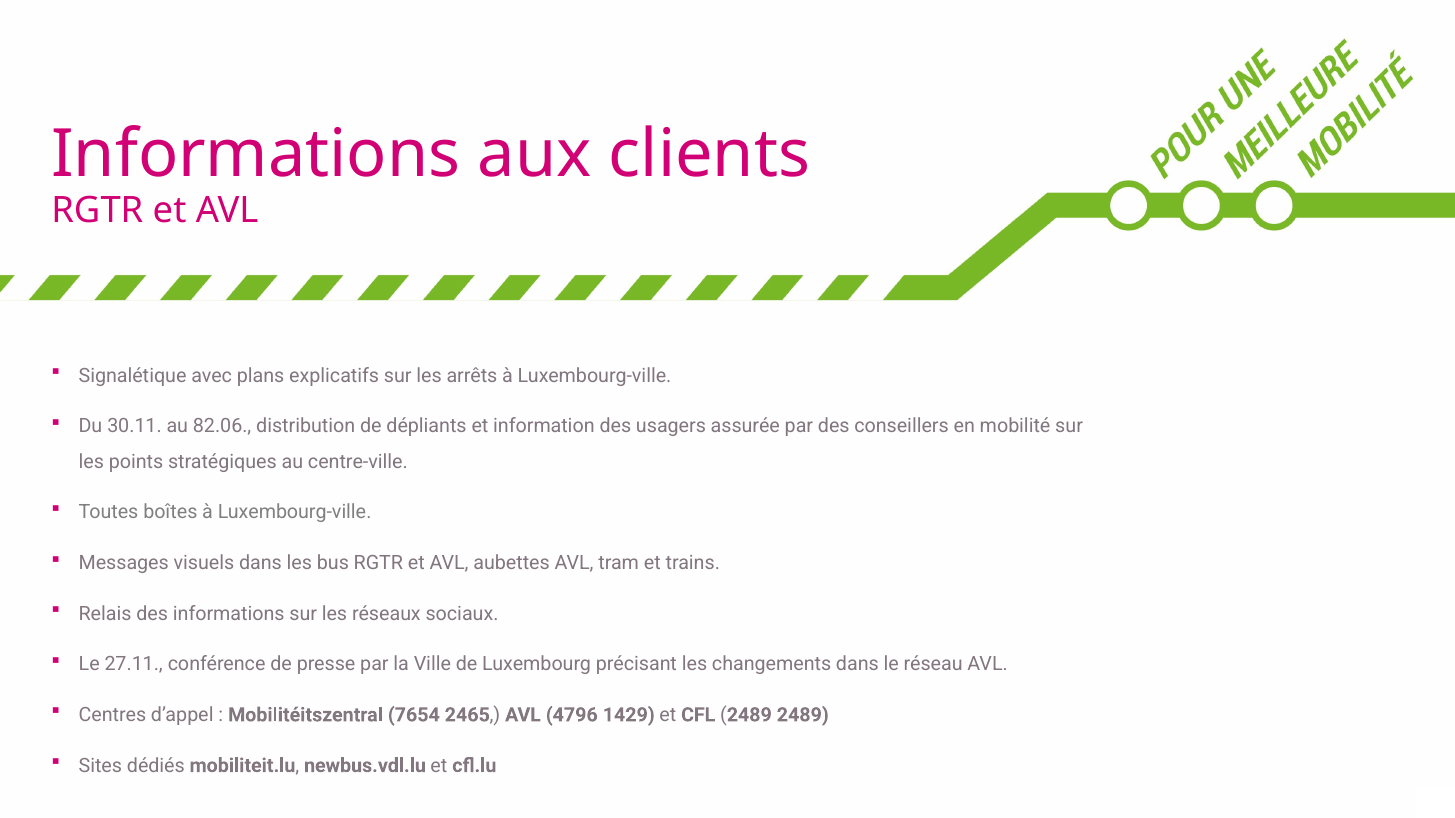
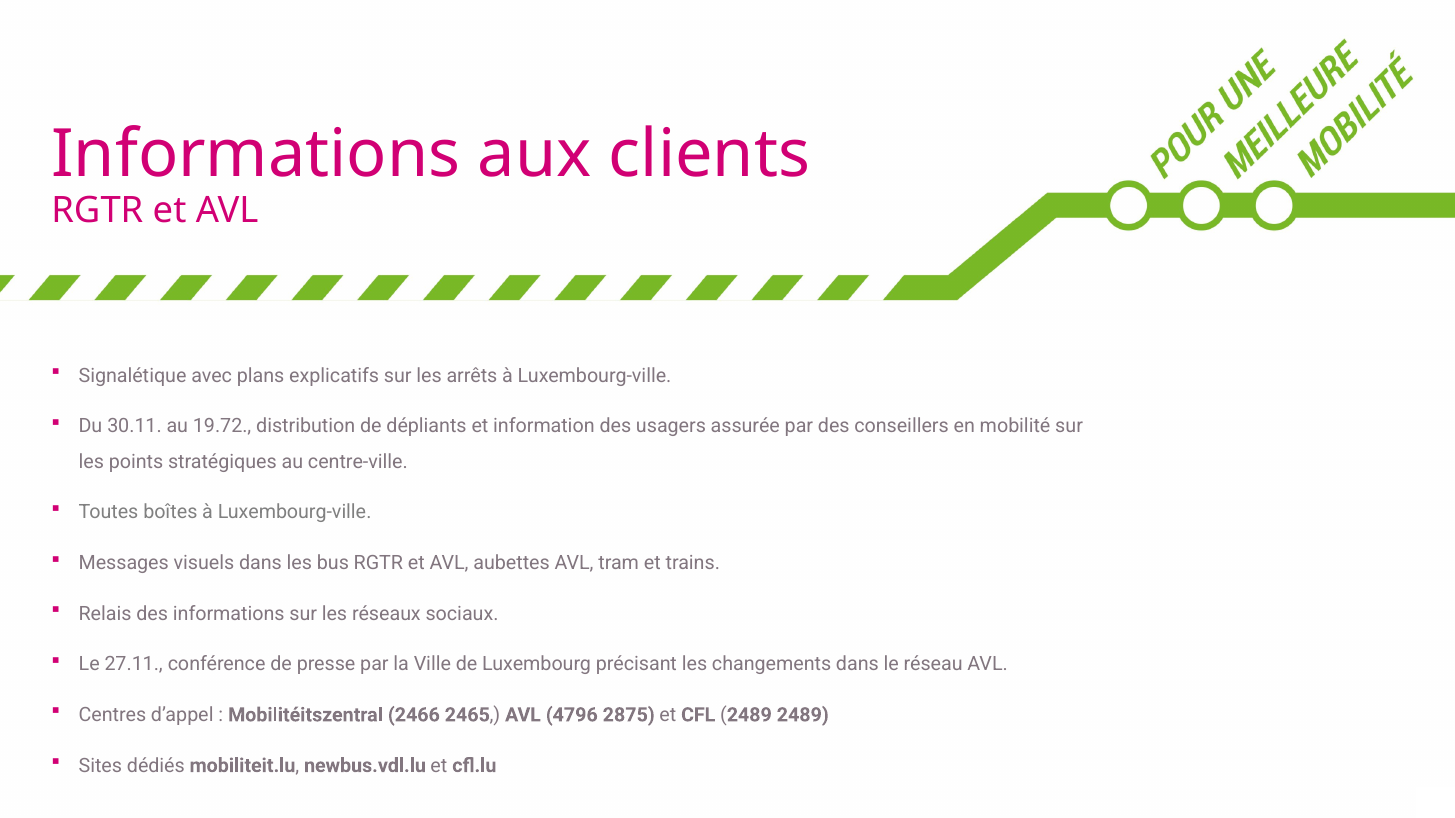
82.06: 82.06 -> 19.72 (222, 427)
7654: 7654 -> 2466 (414, 715)
1429: 1429 -> 2875 (629, 715)
